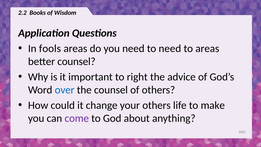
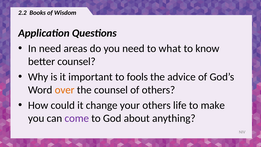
In fools: fools -> need (50, 49)
to need: need -> what (170, 49)
to areas: areas -> know (207, 49)
right: right -> fools (137, 77)
over colour: blue -> orange (65, 90)
